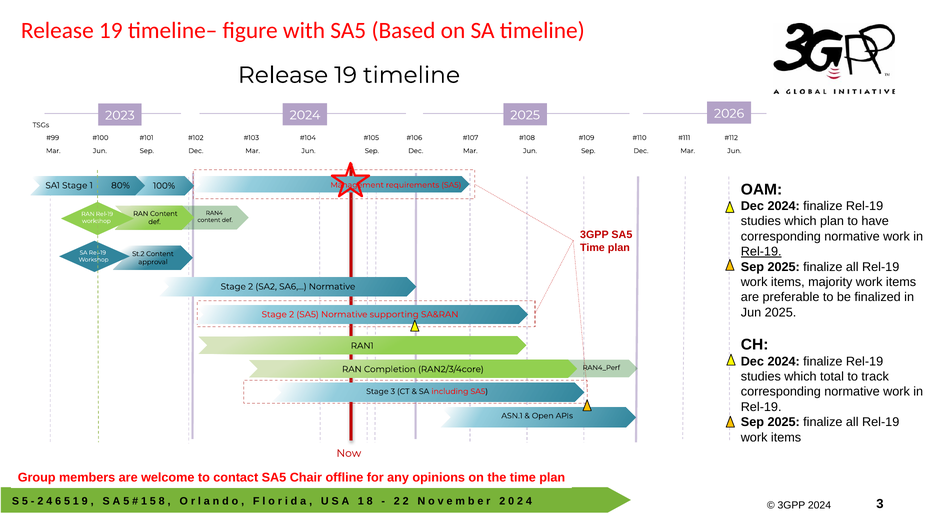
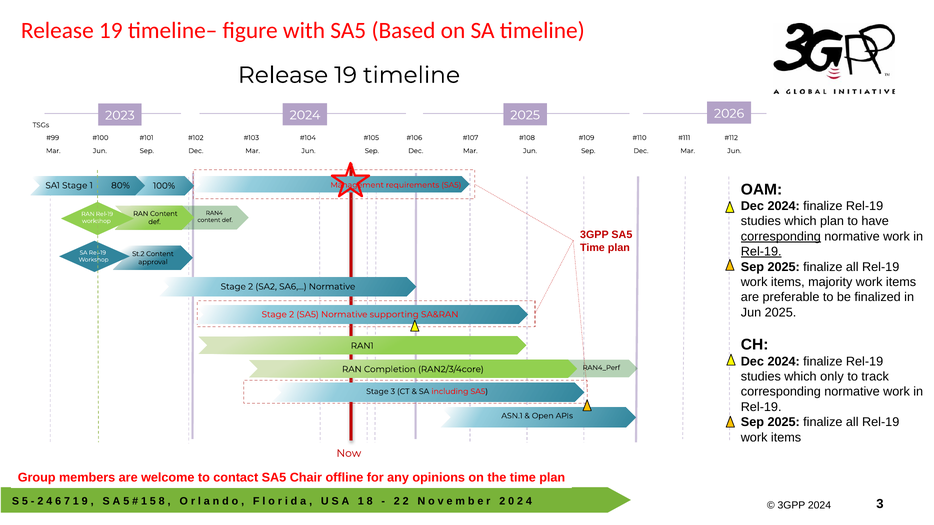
corresponding underline: none -> present (781, 237)
total: total -> only (832, 377)
5: 5 -> 7 (67, 502)
